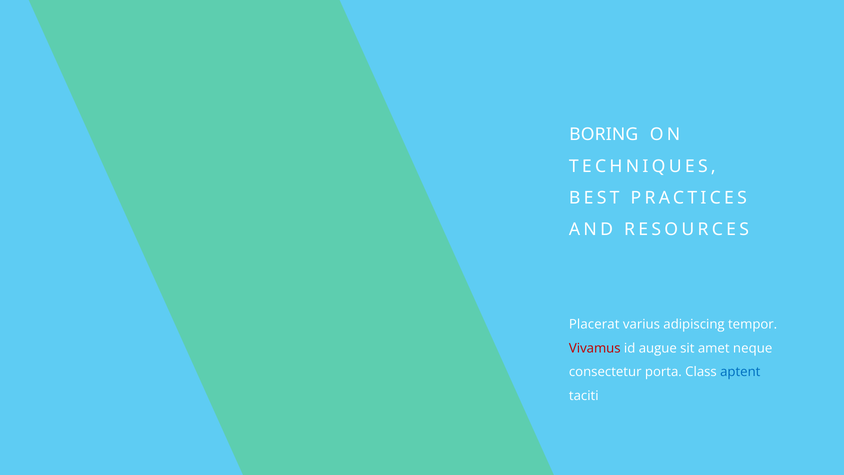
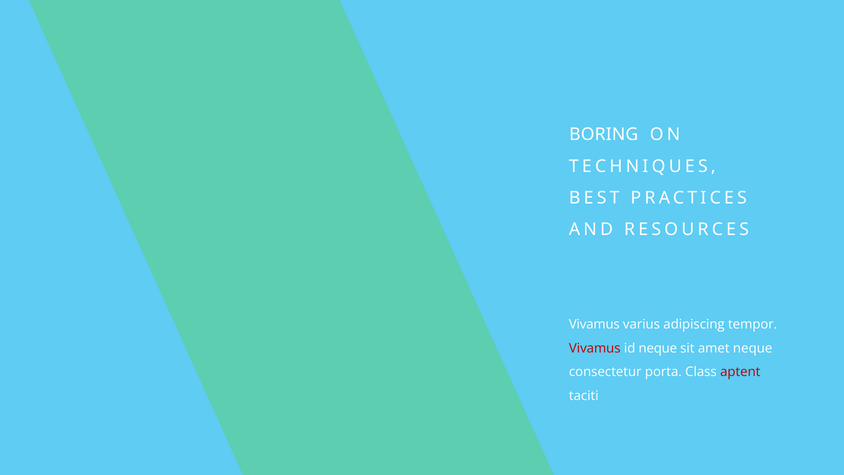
Placerat: Placerat -> Vivamus (594, 324)
id augue: augue -> neque (658, 348)
aptent colour: blue -> red (740, 372)
